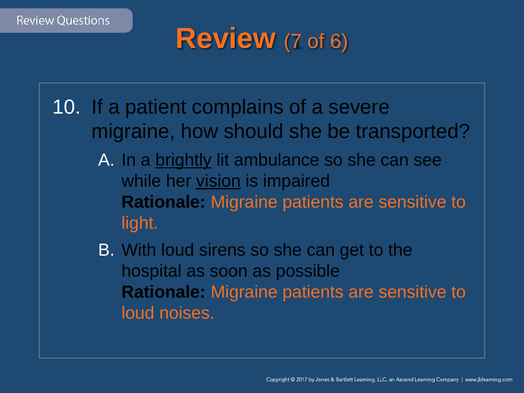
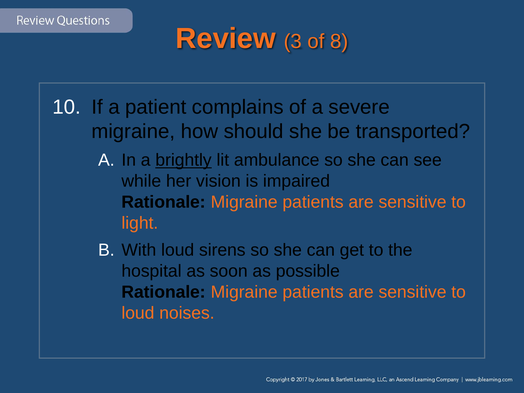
7: 7 -> 3 (293, 41)
6: 6 -> 8 (339, 41)
vision underline: present -> none (218, 181)
